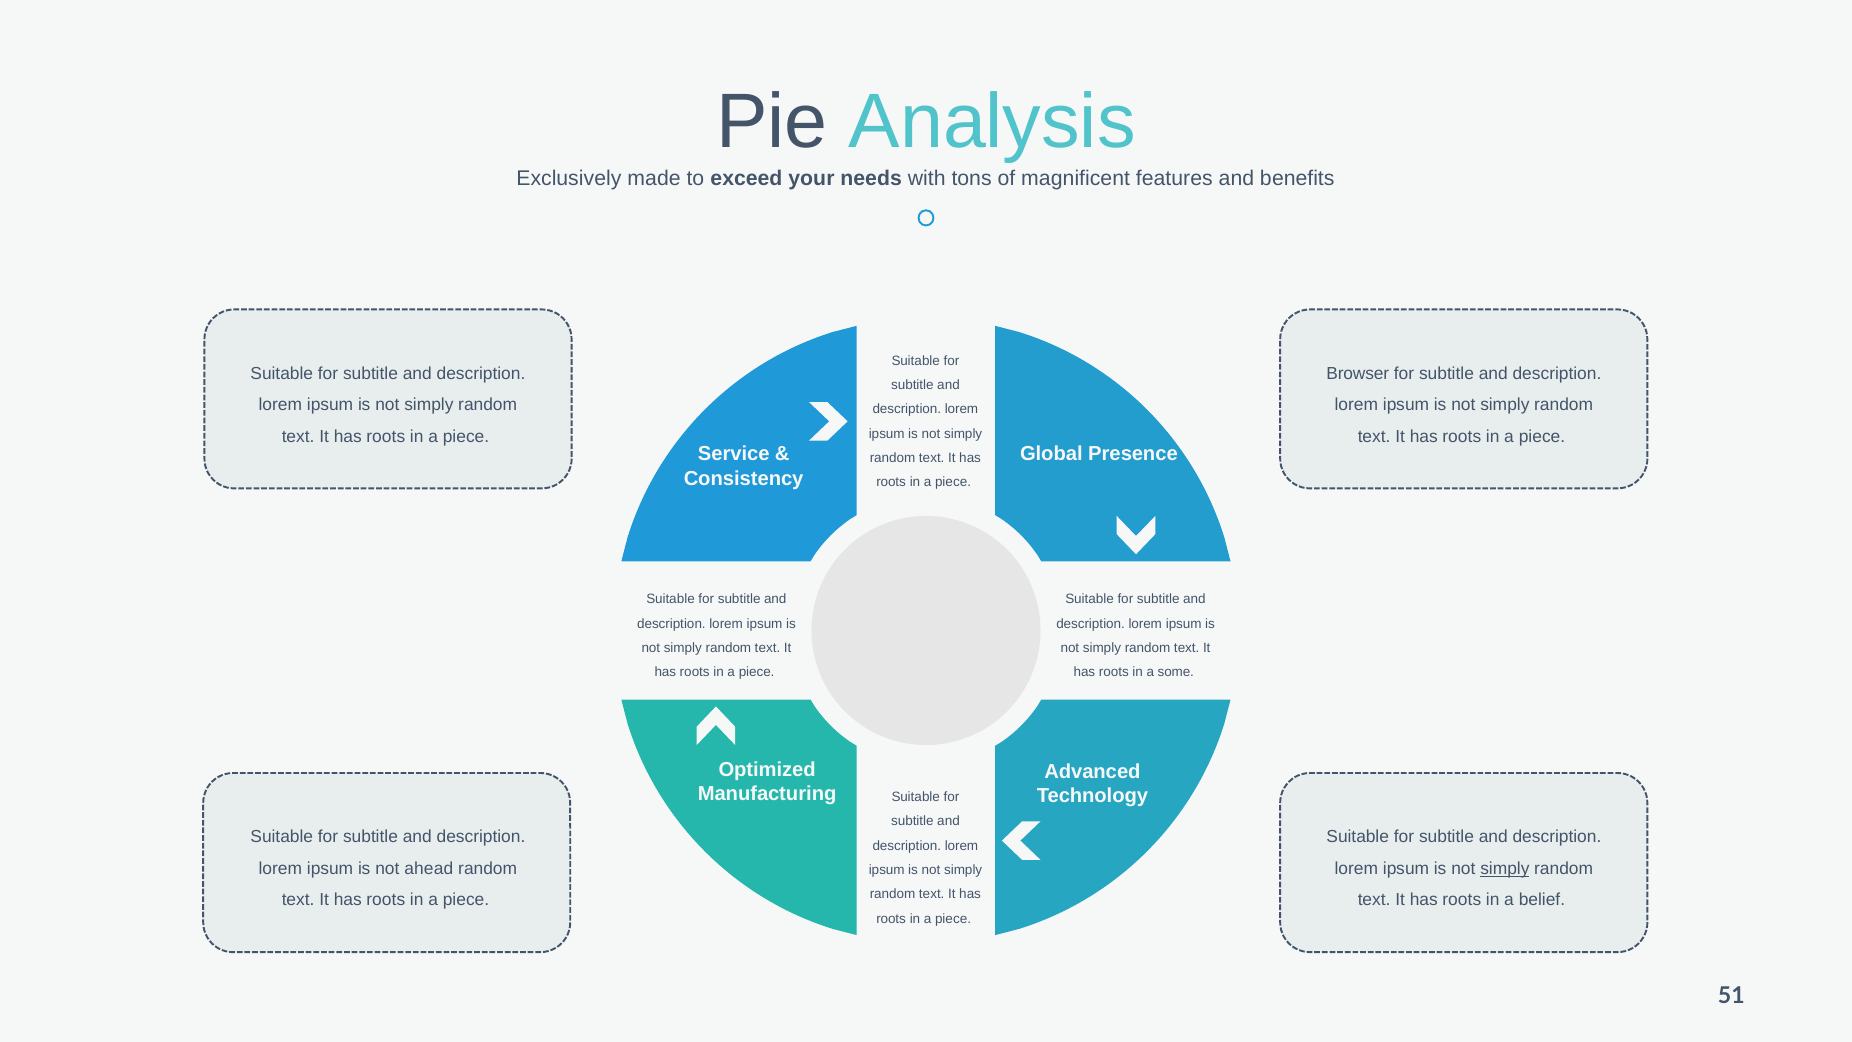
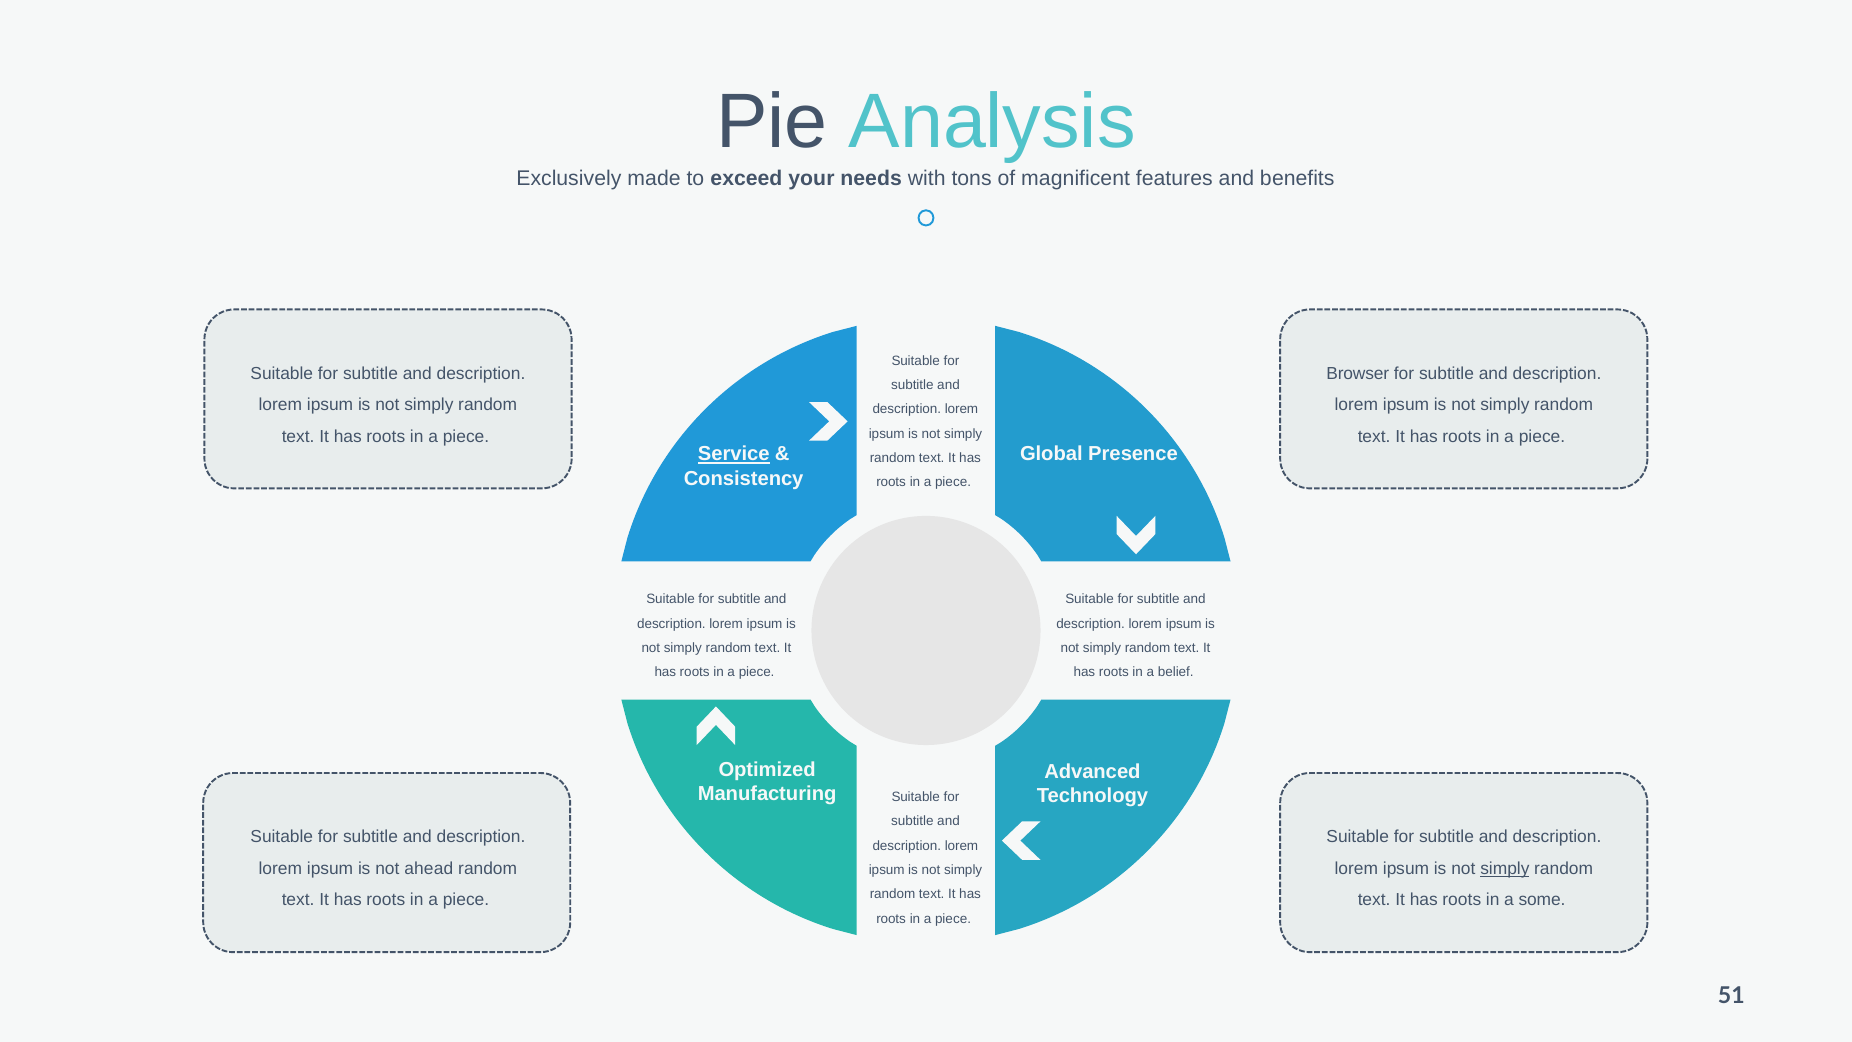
Service underline: none -> present (734, 454)
some: some -> belief (1176, 672)
belief: belief -> some (1542, 900)
